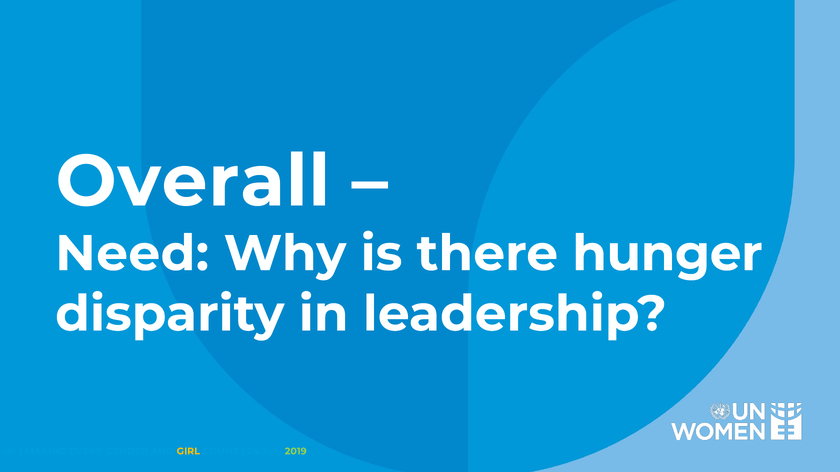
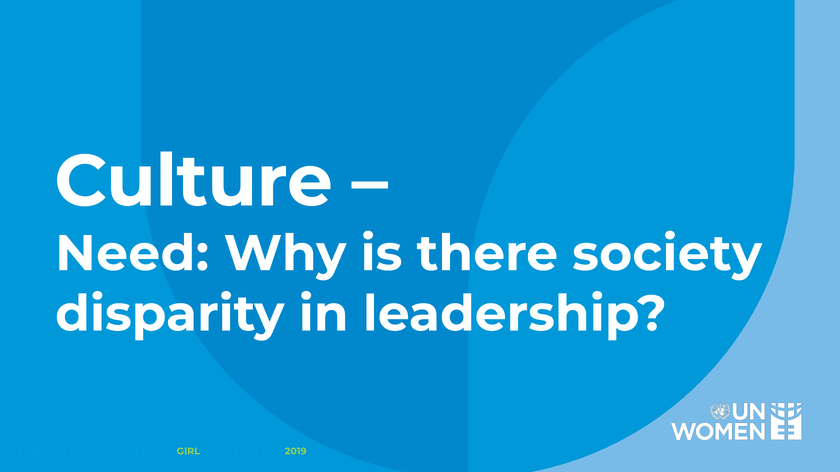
Overall: Overall -> Culture (194, 182)
hunger: hunger -> society (667, 254)
GIRL colour: yellow -> light green (188, 452)
